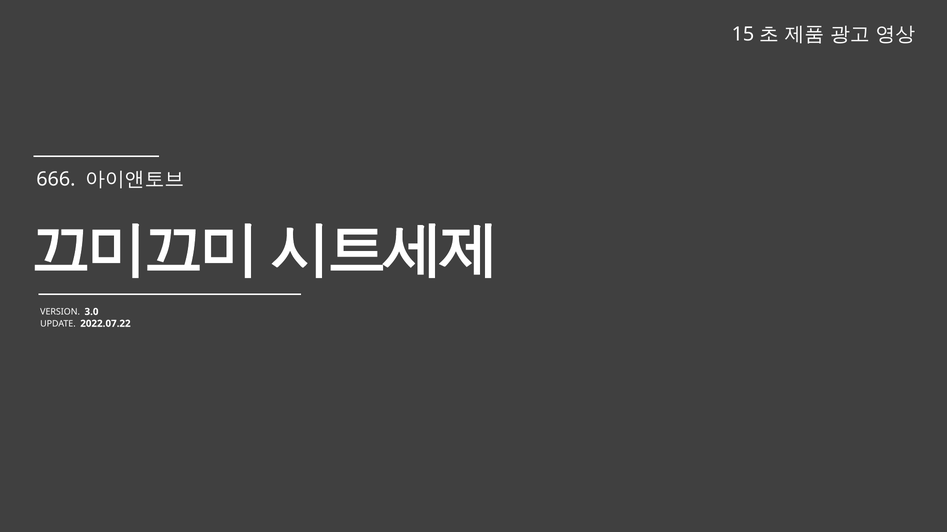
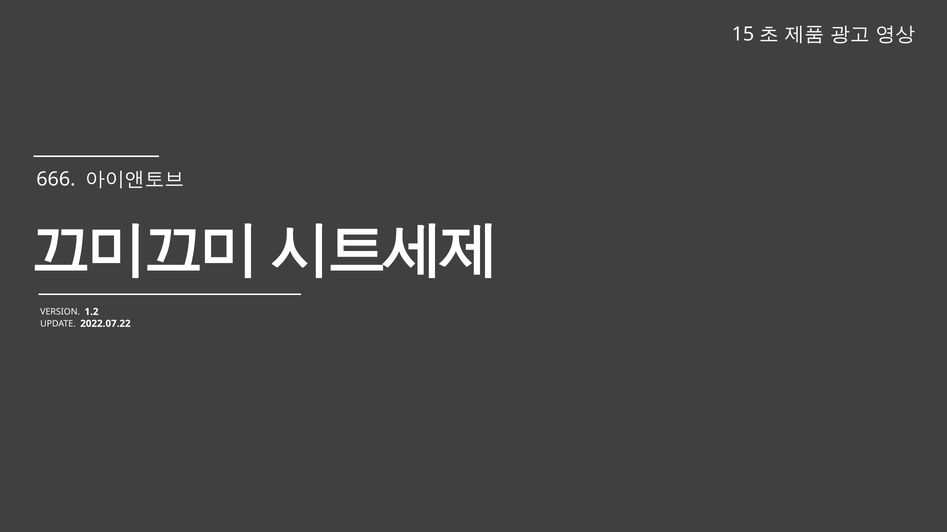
3.0: 3.0 -> 1.2 (91, 312)
